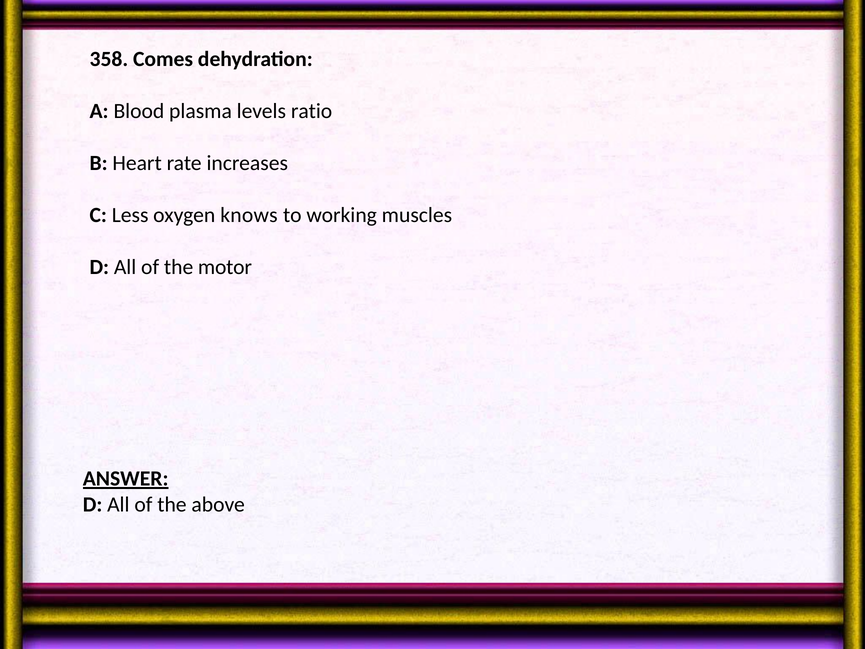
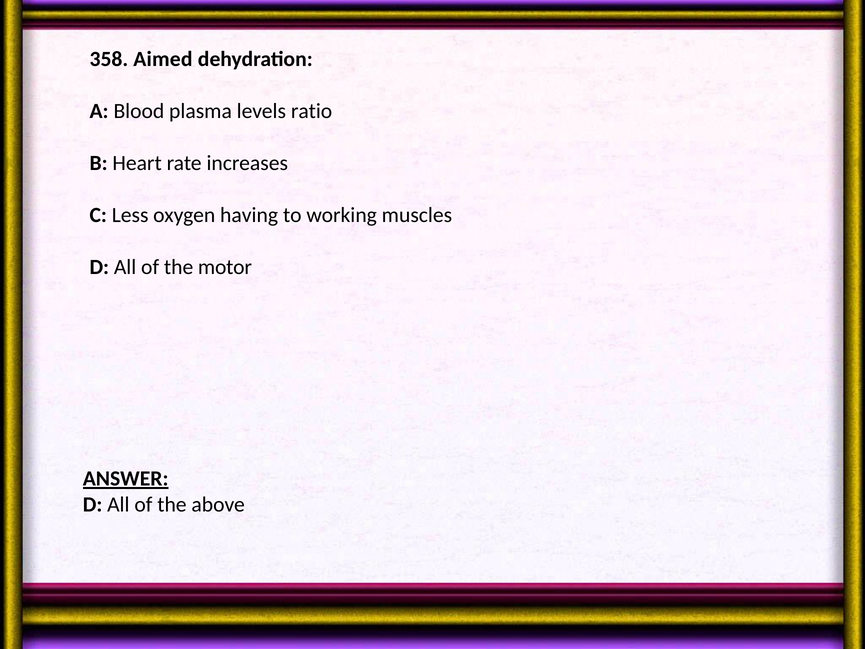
Comes: Comes -> Aimed (163, 59)
knows: knows -> having (249, 215)
